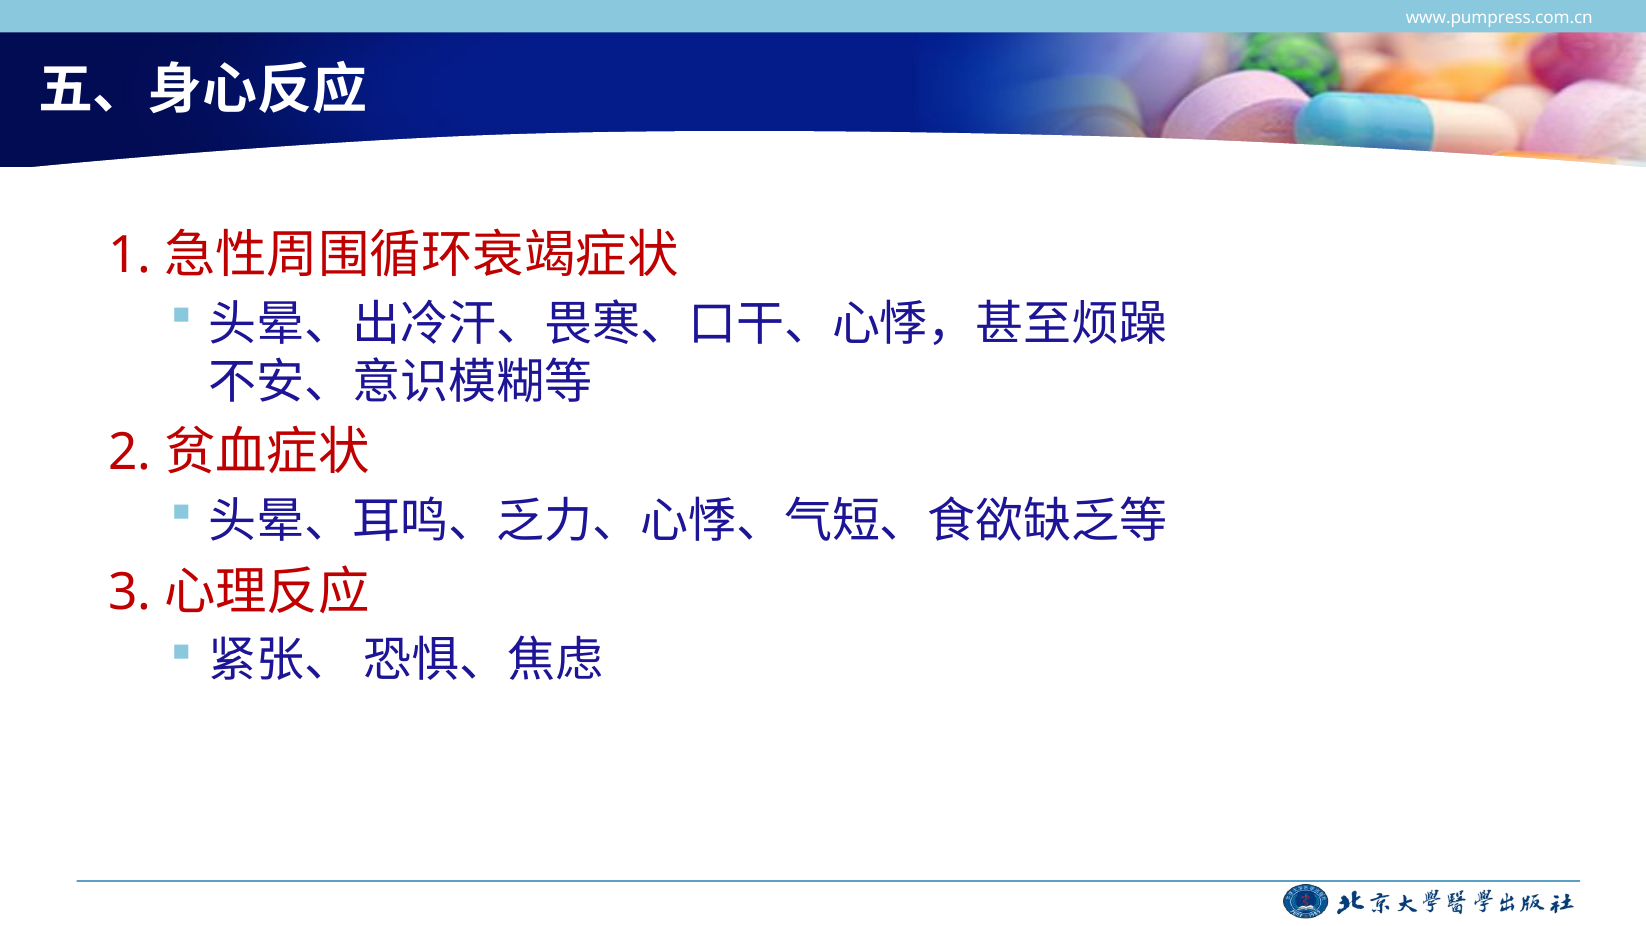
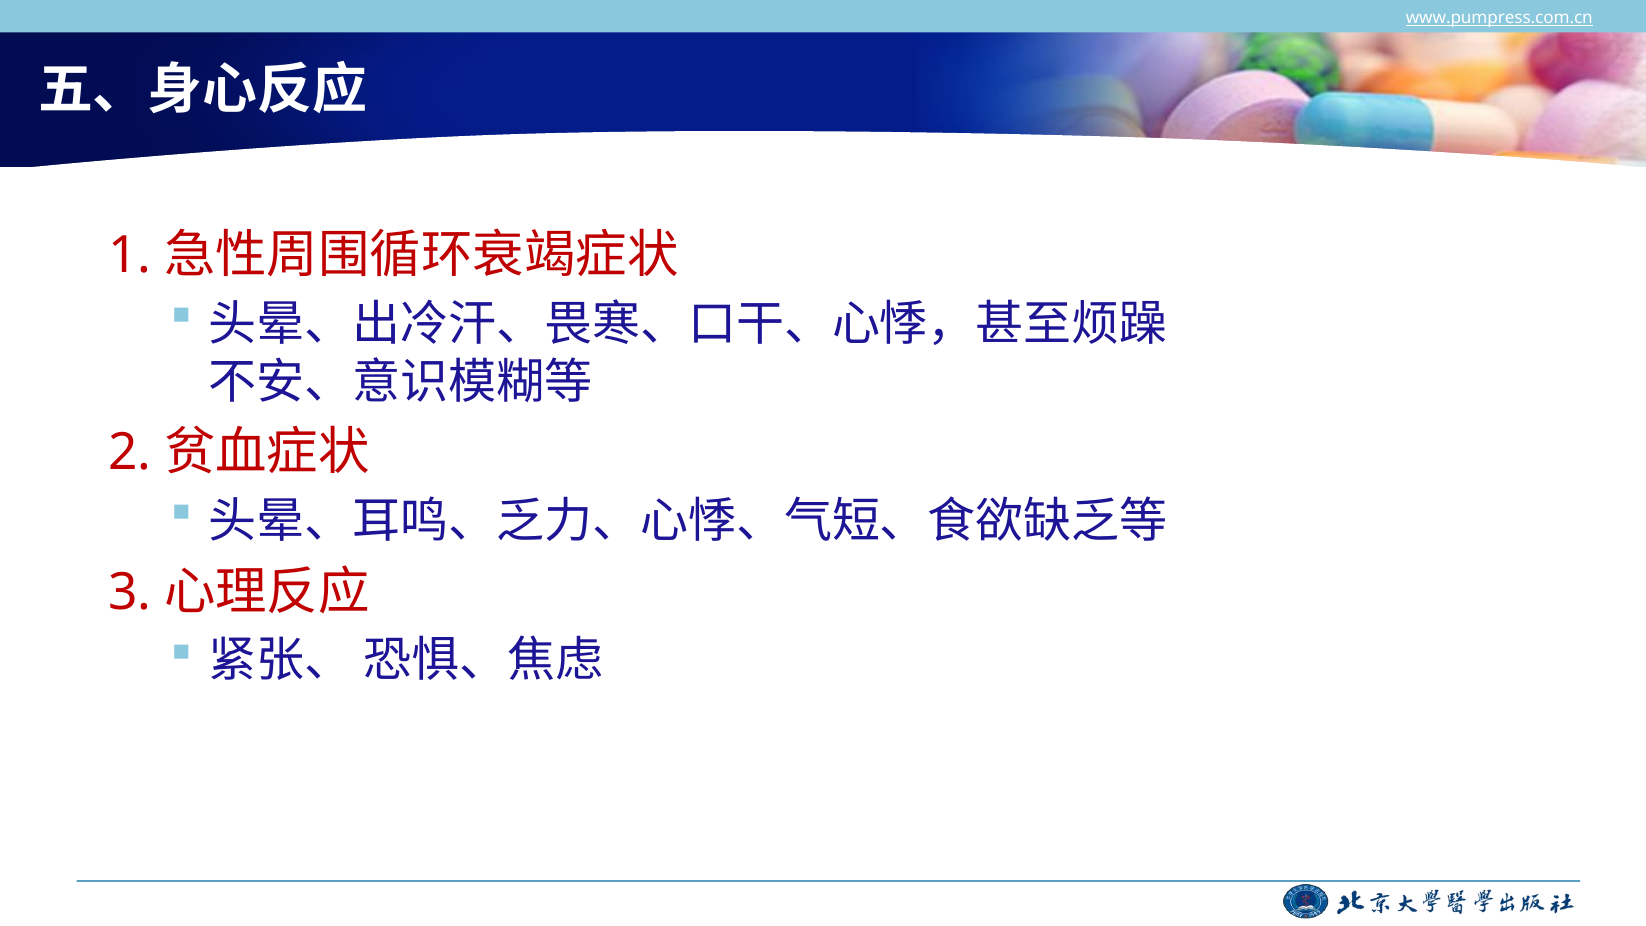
www.pumpress.com.cn underline: none -> present (1499, 18)
